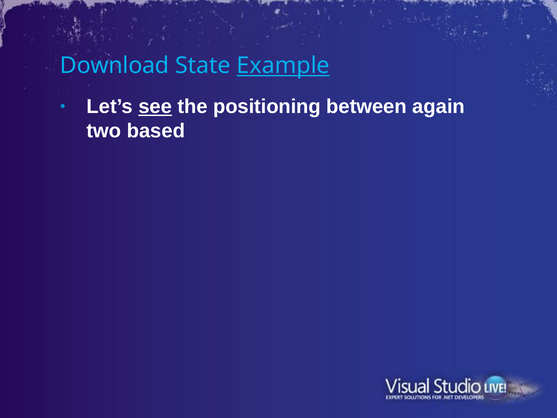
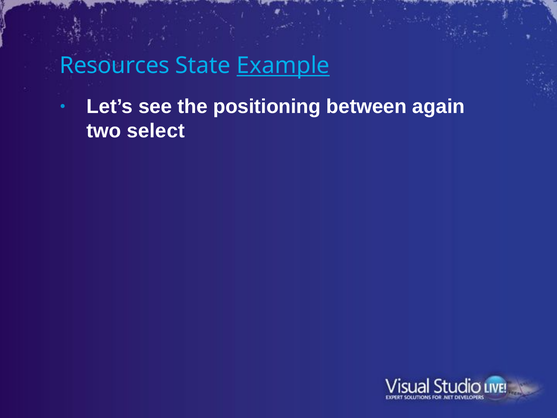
Download: Download -> Resources (115, 66)
see underline: present -> none (155, 107)
based: based -> select (156, 131)
